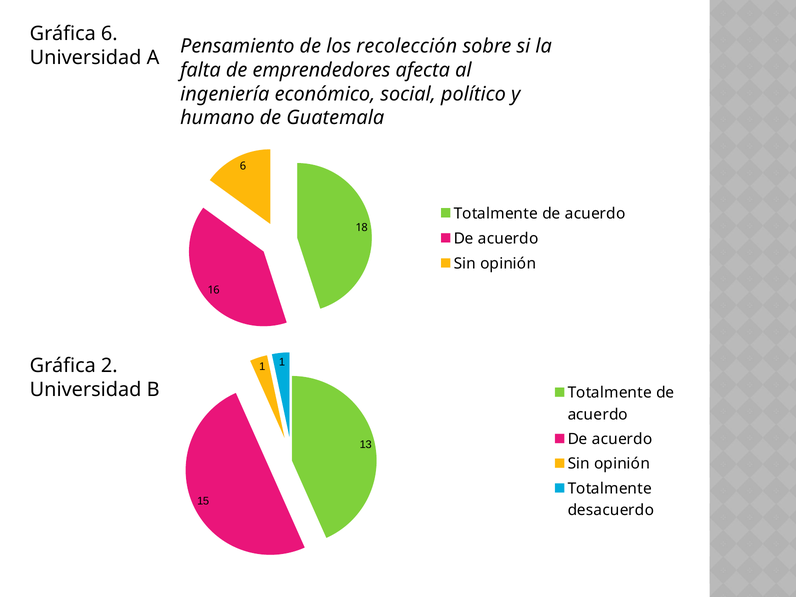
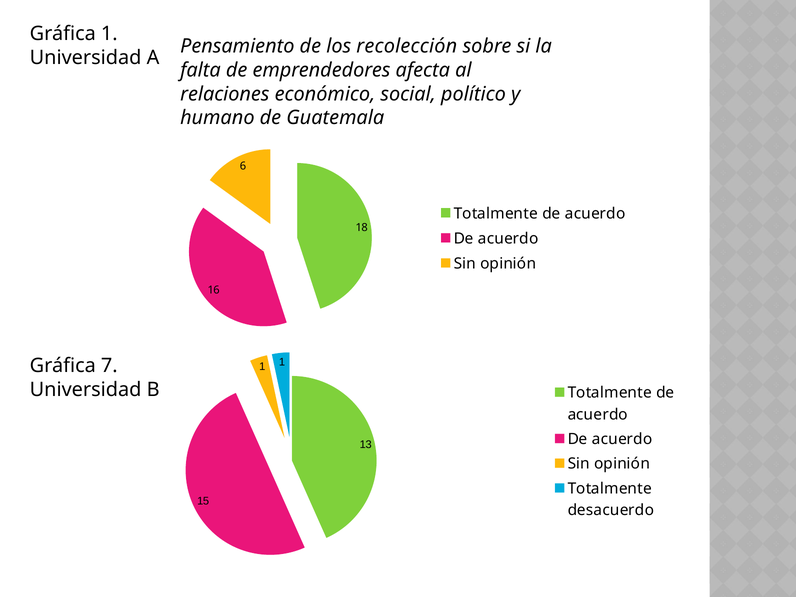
Gráfica 6: 6 -> 1 (109, 34)
ingeniería: ingeniería -> relaciones (225, 94)
2: 2 -> 7 (109, 366)
